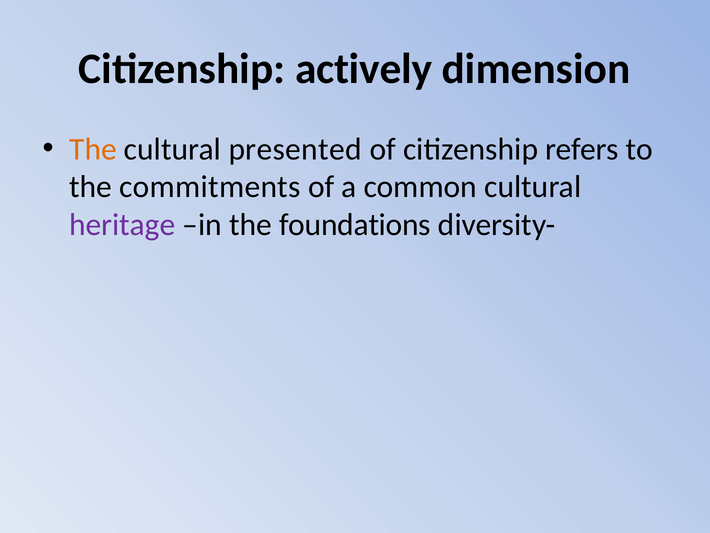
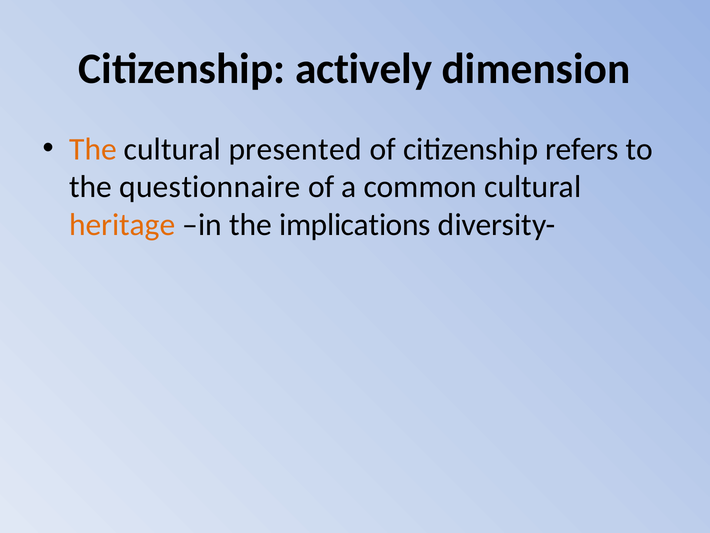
commitments: commitments -> questionnaire (210, 187)
heritage colour: purple -> orange (122, 225)
foundations: foundations -> implications (355, 225)
